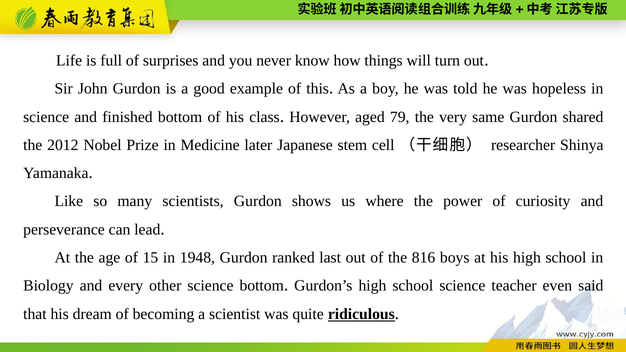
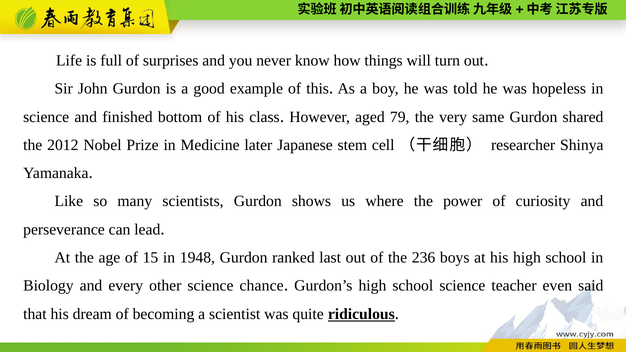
816: 816 -> 236 (424, 258)
science bottom: bottom -> chance (262, 286)
